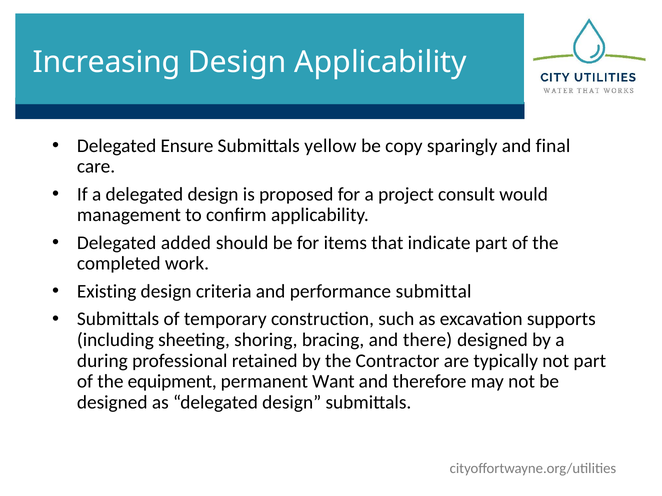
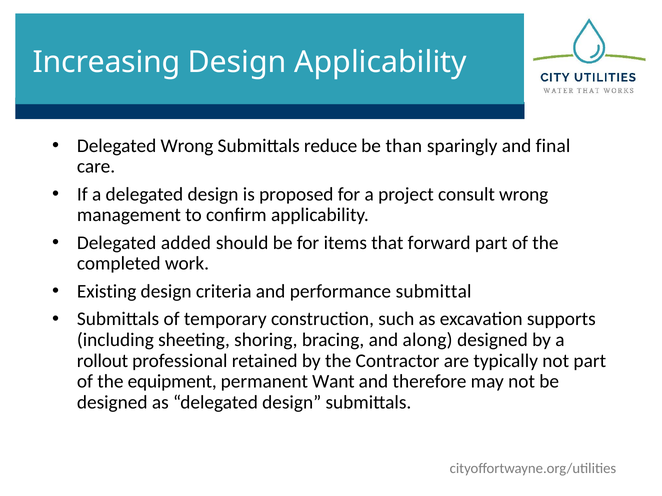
Delegated Ensure: Ensure -> Wrong (187, 146)
yellow: yellow -> reduce (331, 146)
copy: copy -> than (404, 146)
consult would: would -> wrong (524, 194)
indicate: indicate -> forward (439, 243)
there: there -> along (428, 340)
during: during -> rollout (102, 361)
